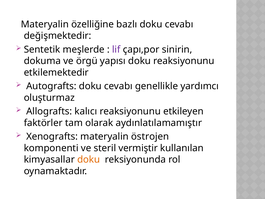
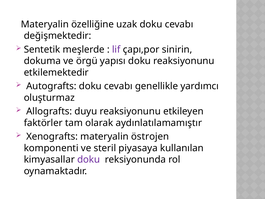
bazlı: bazlı -> uzak (127, 24)
kalıcı: kalıcı -> duyu (86, 111)
vermiştir: vermiştir -> piyasaya (138, 148)
doku colour: orange -> purple (89, 159)
